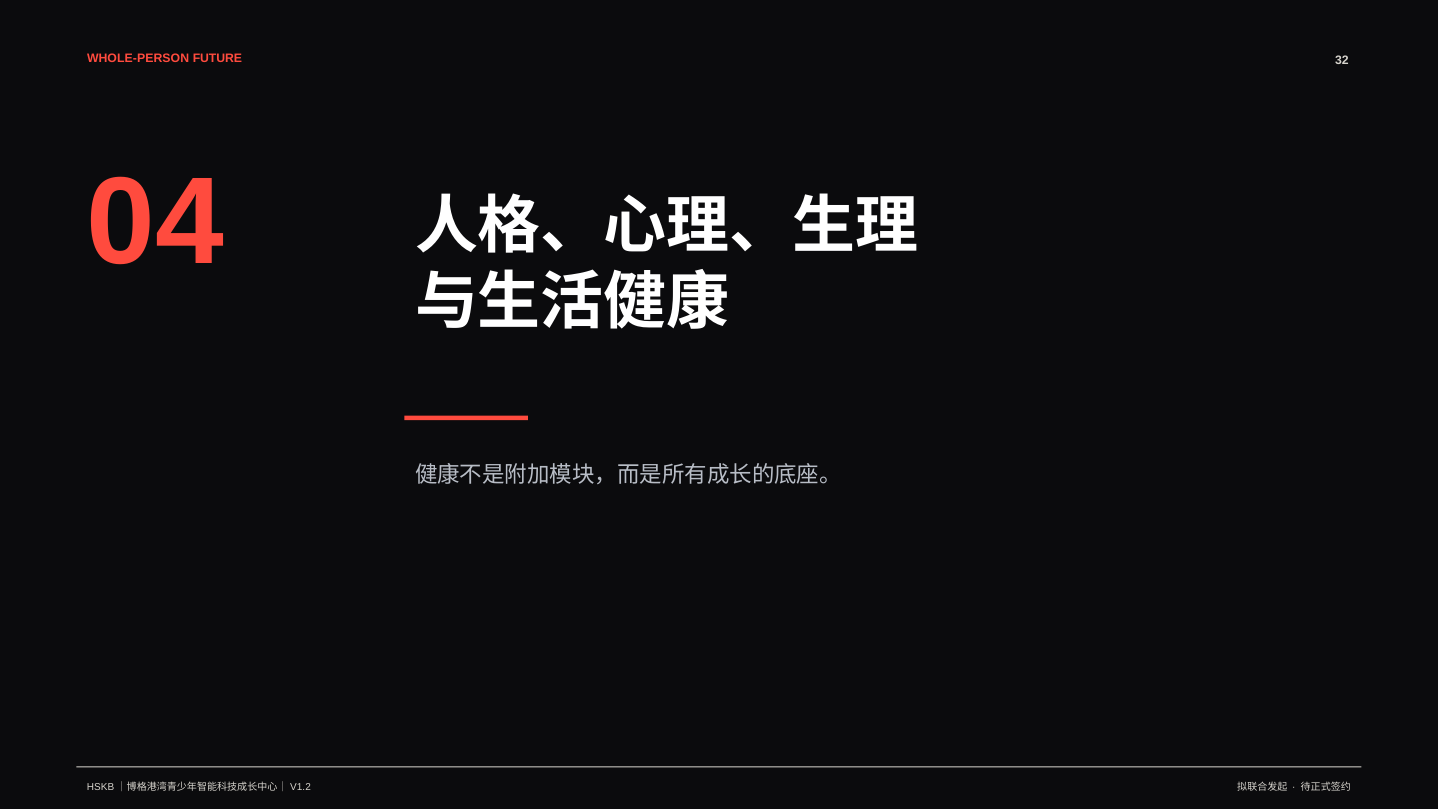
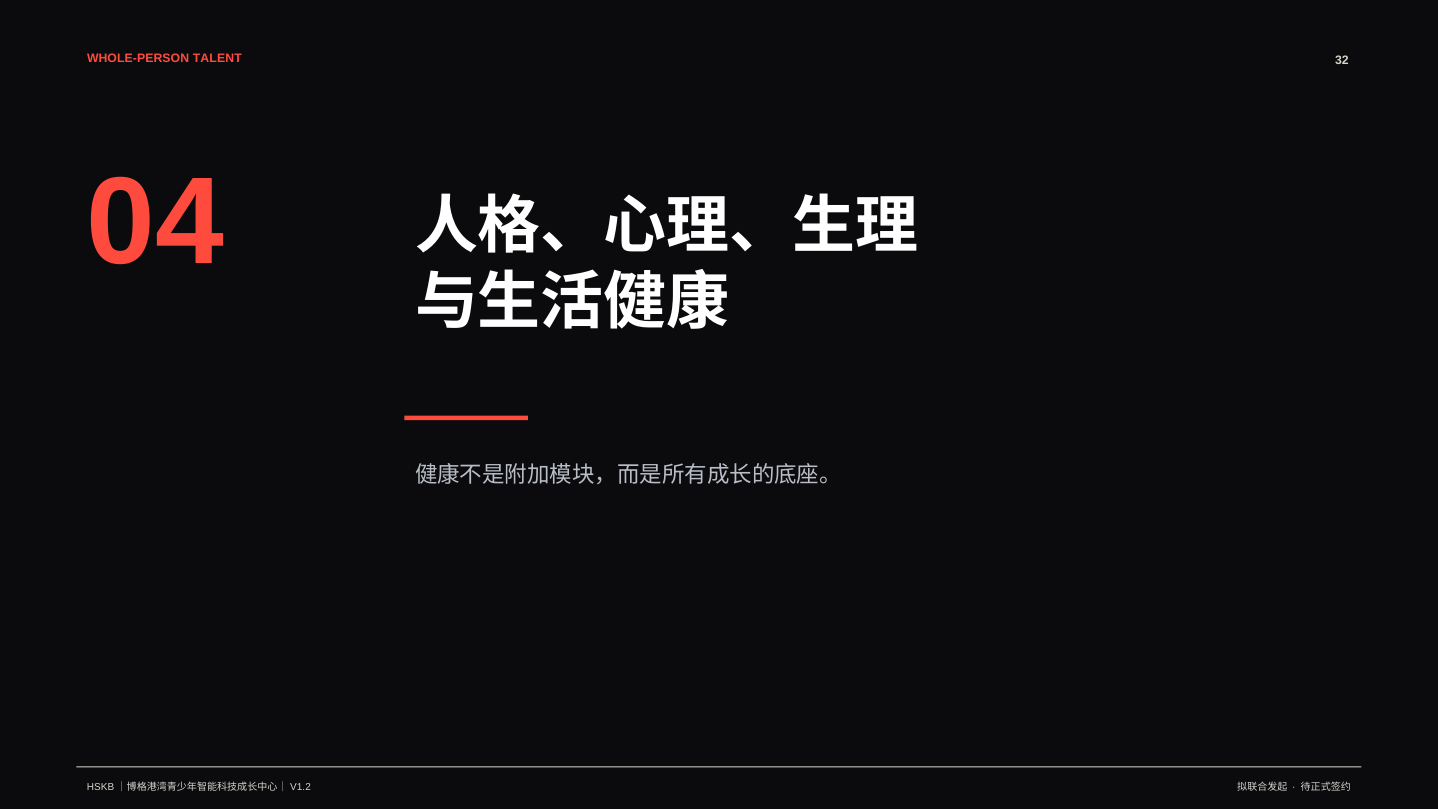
FUTURE: FUTURE -> TALENT (217, 59)
